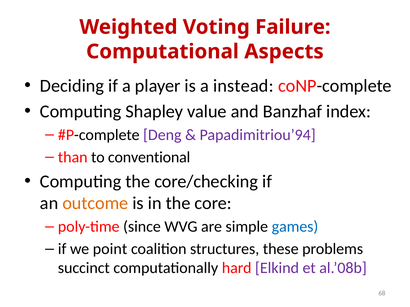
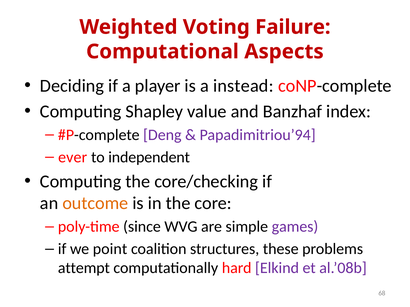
than: than -> ever (73, 157)
conventional: conventional -> independent (149, 157)
games colour: blue -> purple (295, 227)
succinct: succinct -> attempt (84, 268)
